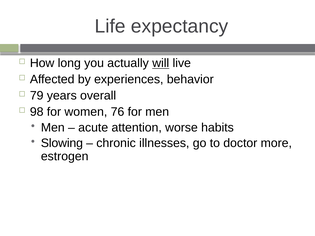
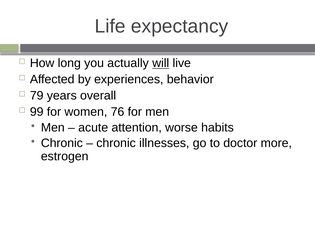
98: 98 -> 99 (37, 112)
Slowing: Slowing -> Chronic (62, 143)
